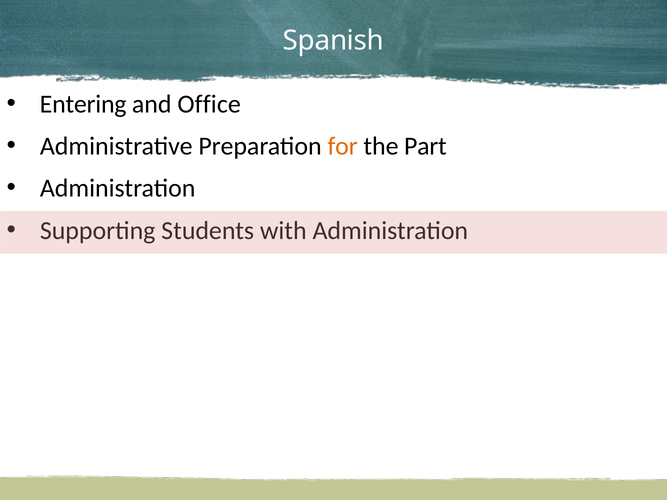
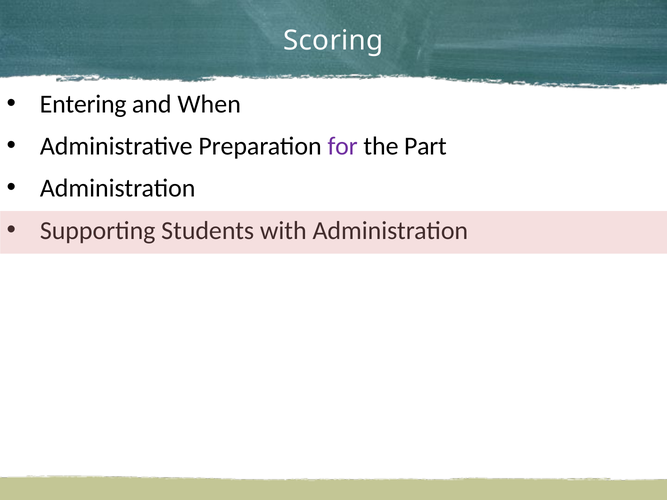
Spanish: Spanish -> Scoring (333, 41)
Office: Office -> When (209, 104)
for colour: orange -> purple (343, 146)
